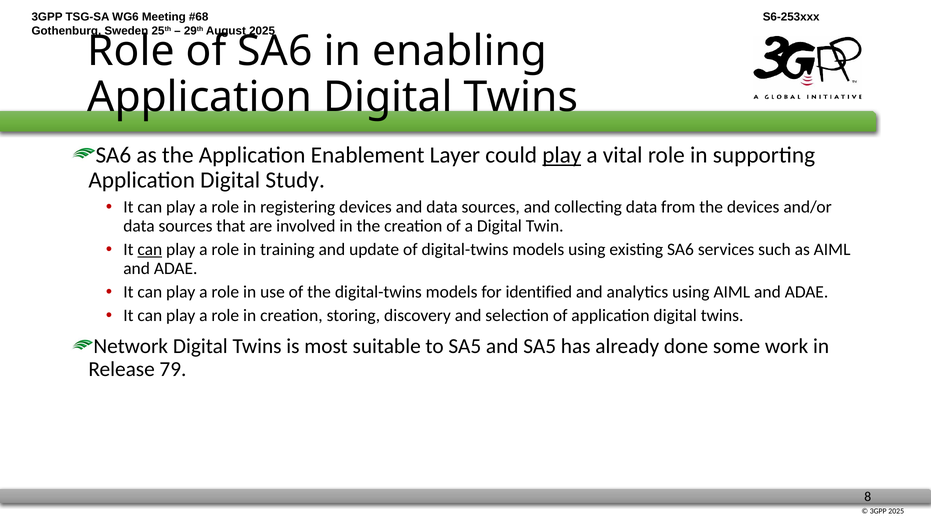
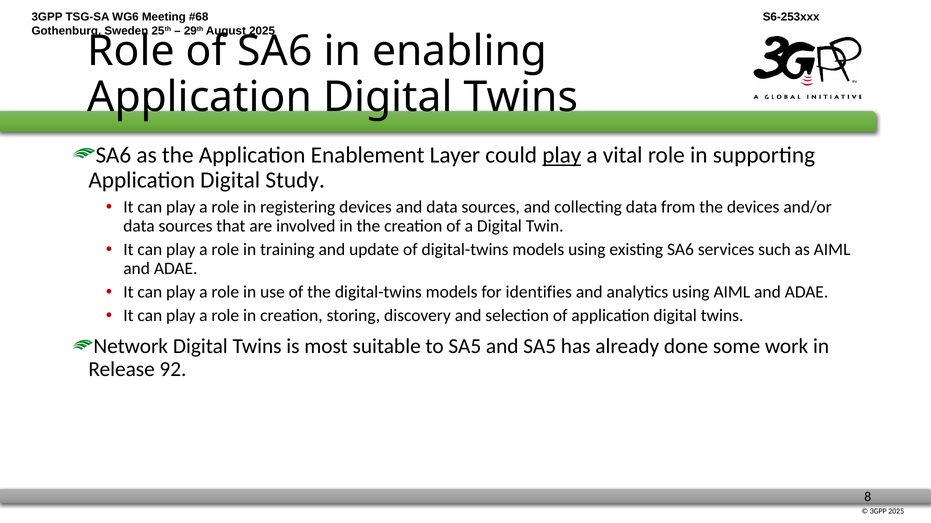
can underline: present -> none (150, 250)
identified: identified -> identifies (539, 292)
79: 79 -> 92 (173, 370)
